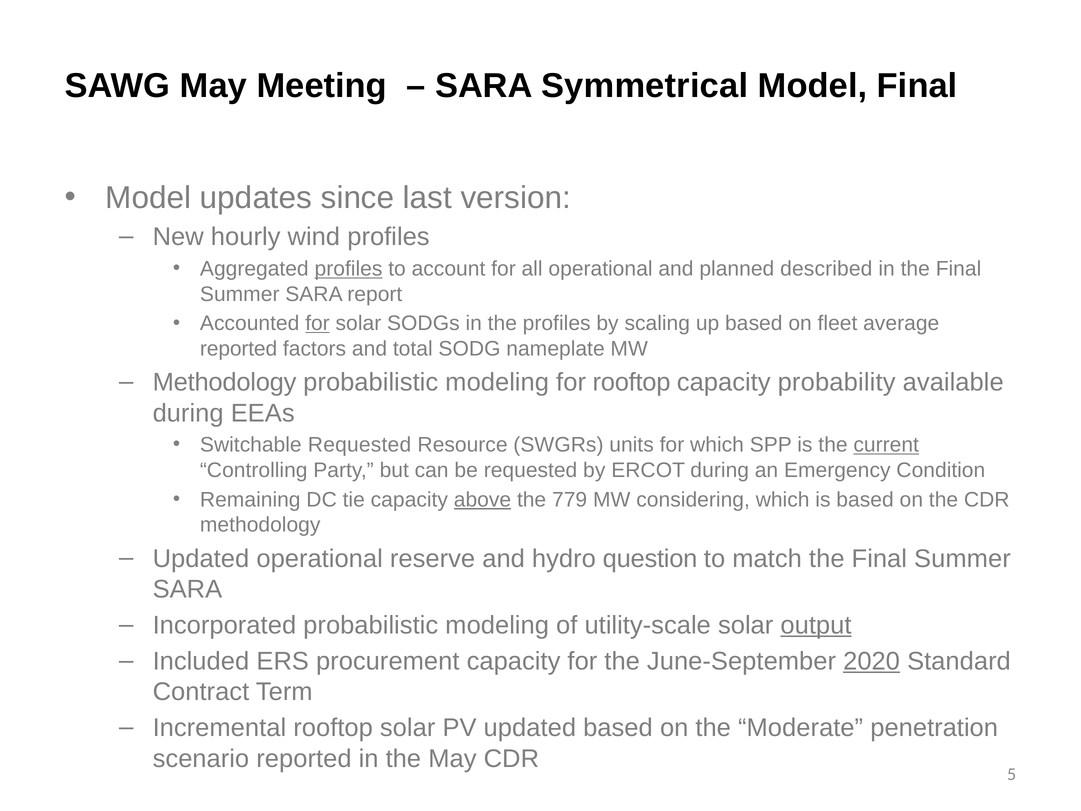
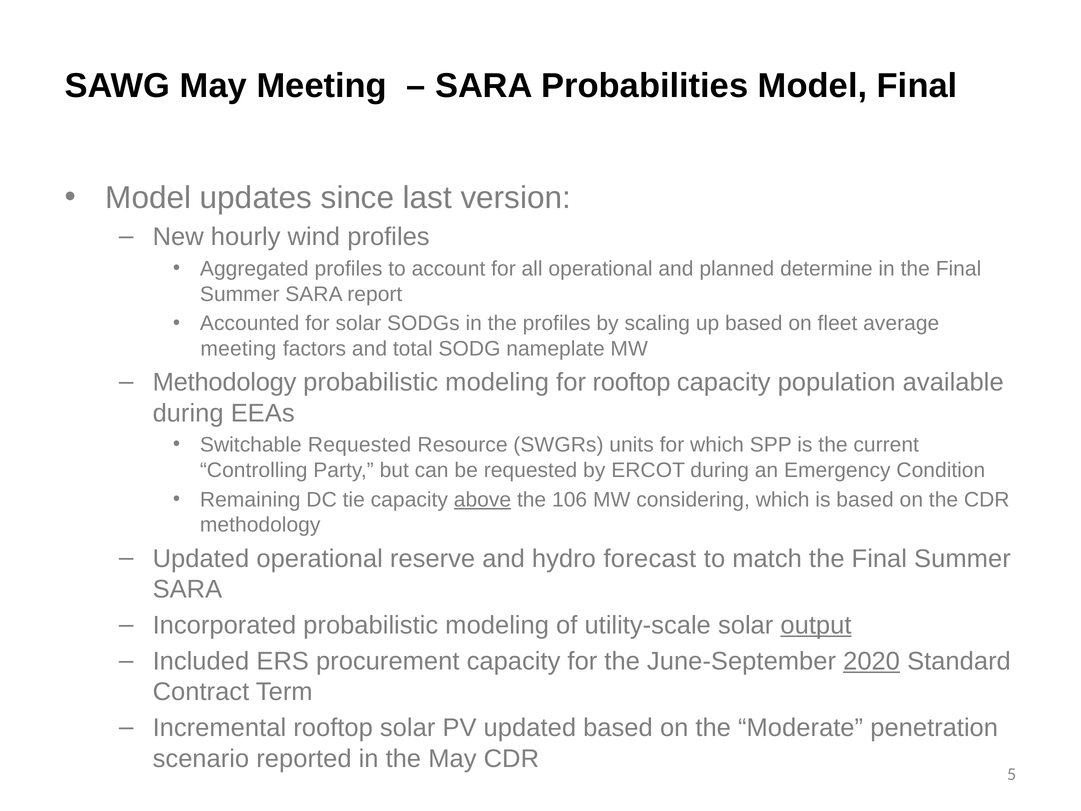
Symmetrical: Symmetrical -> Probabilities (645, 86)
profiles underline: present -> none (349, 269)
described: described -> determine (826, 269)
for underline: present -> none (317, 323)
reported: reported -> meeting (238, 349)
probability: probability -> population (837, 382)
current underline: present -> none (886, 445)
779: 779 -> 106 (570, 500)
question: question -> forecast (650, 558)
